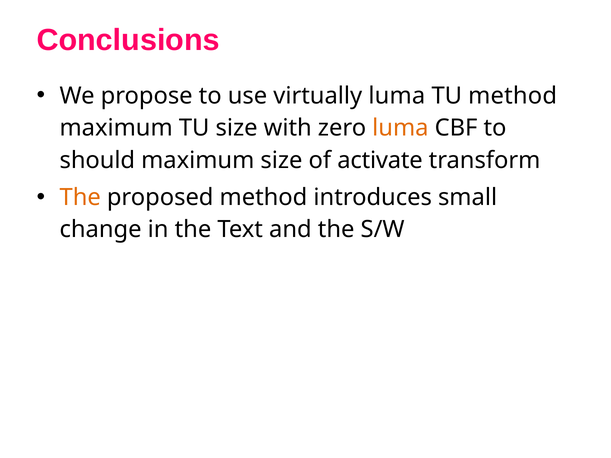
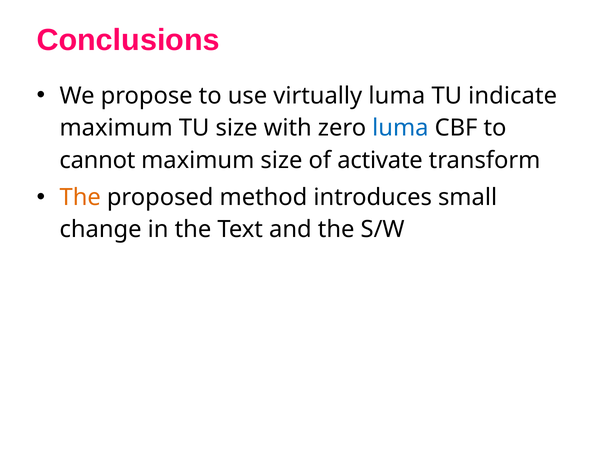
TU method: method -> indicate (513, 96)
luma colour: orange -> blue (400, 128)
should: should -> cannot (97, 160)
